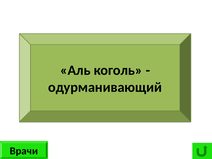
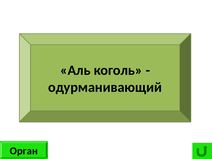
Врачи: Врачи -> Орган (24, 151)
